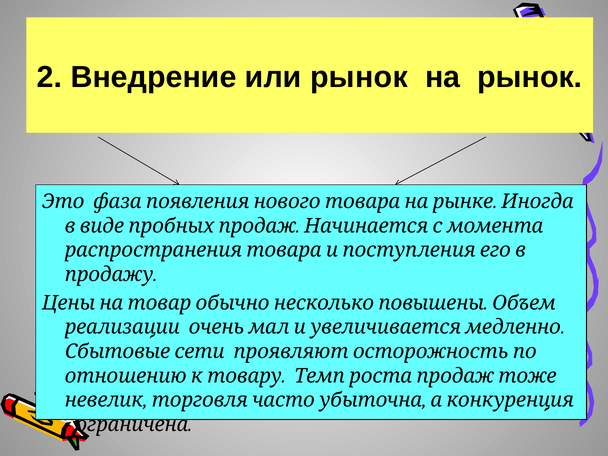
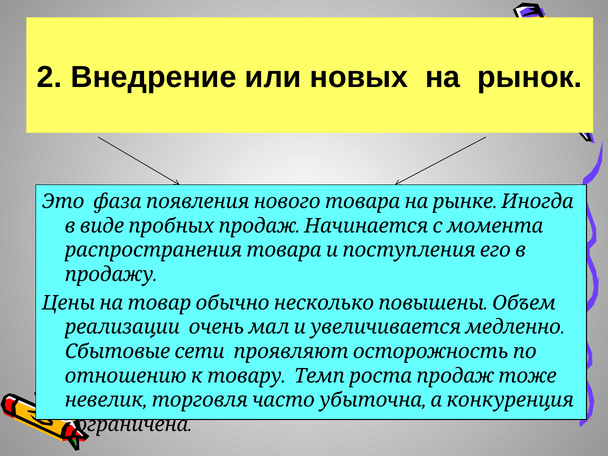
или рынок: рынок -> новых (359, 77)
